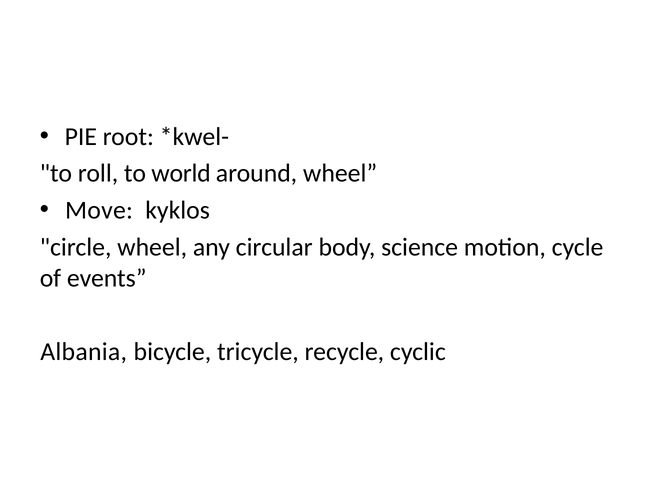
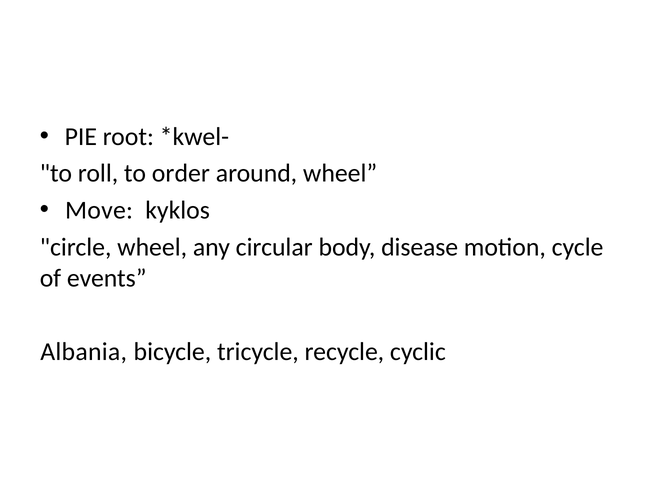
world: world -> order (181, 173)
science: science -> disease (420, 247)
